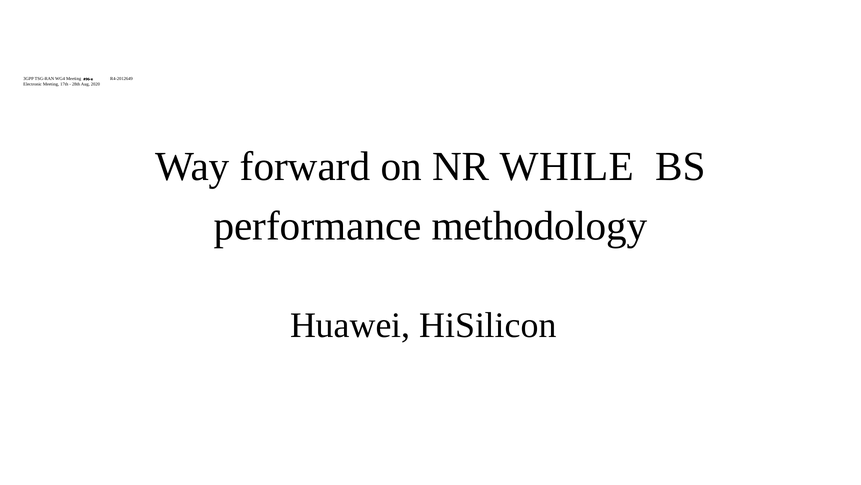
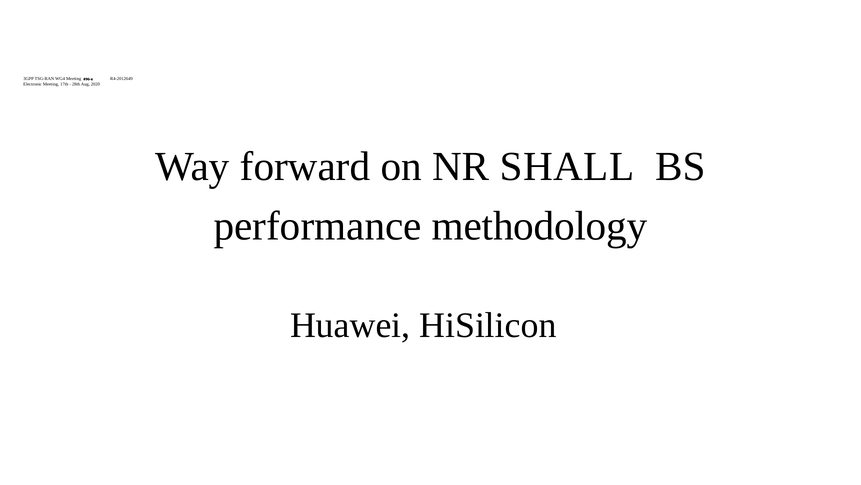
WHILE: WHILE -> SHALL (567, 166)
